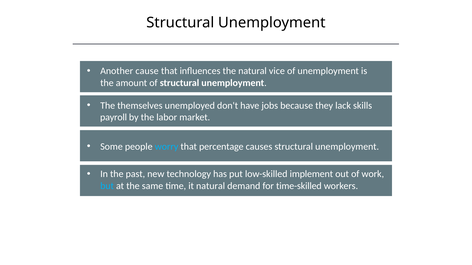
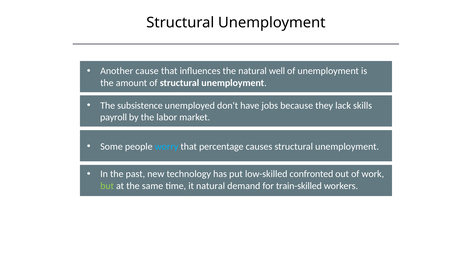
vice: vice -> well (277, 71)
themselves: themselves -> subsistence (140, 106)
implement: implement -> confronted (311, 174)
but colour: light blue -> light green (107, 186)
time-skilled: time-skilled -> train-skilled (299, 186)
